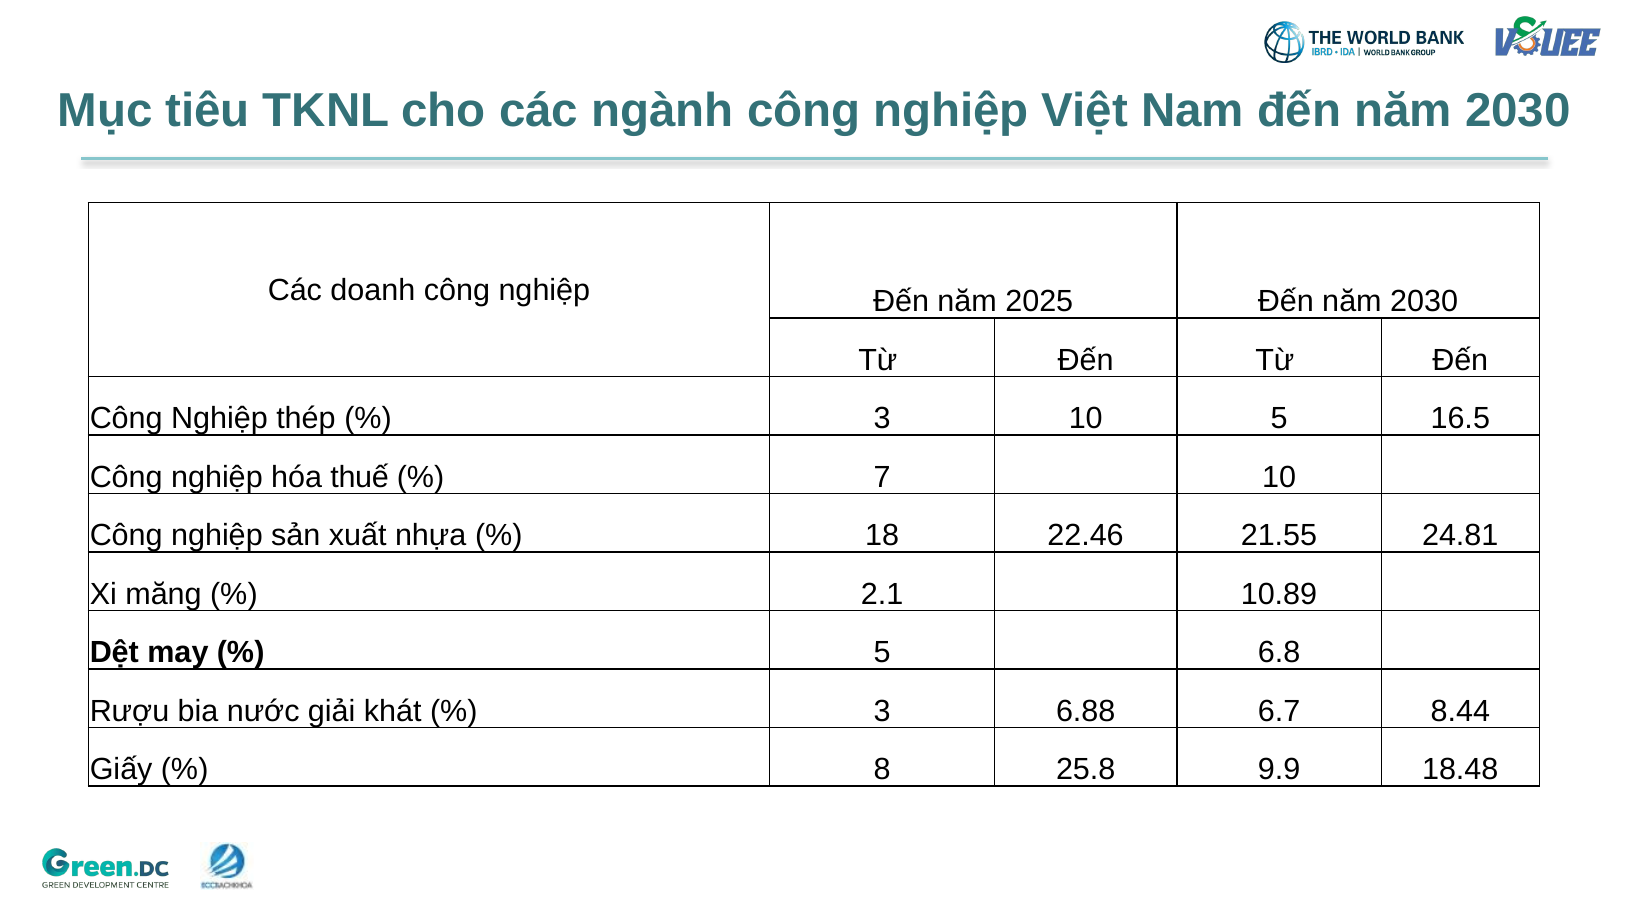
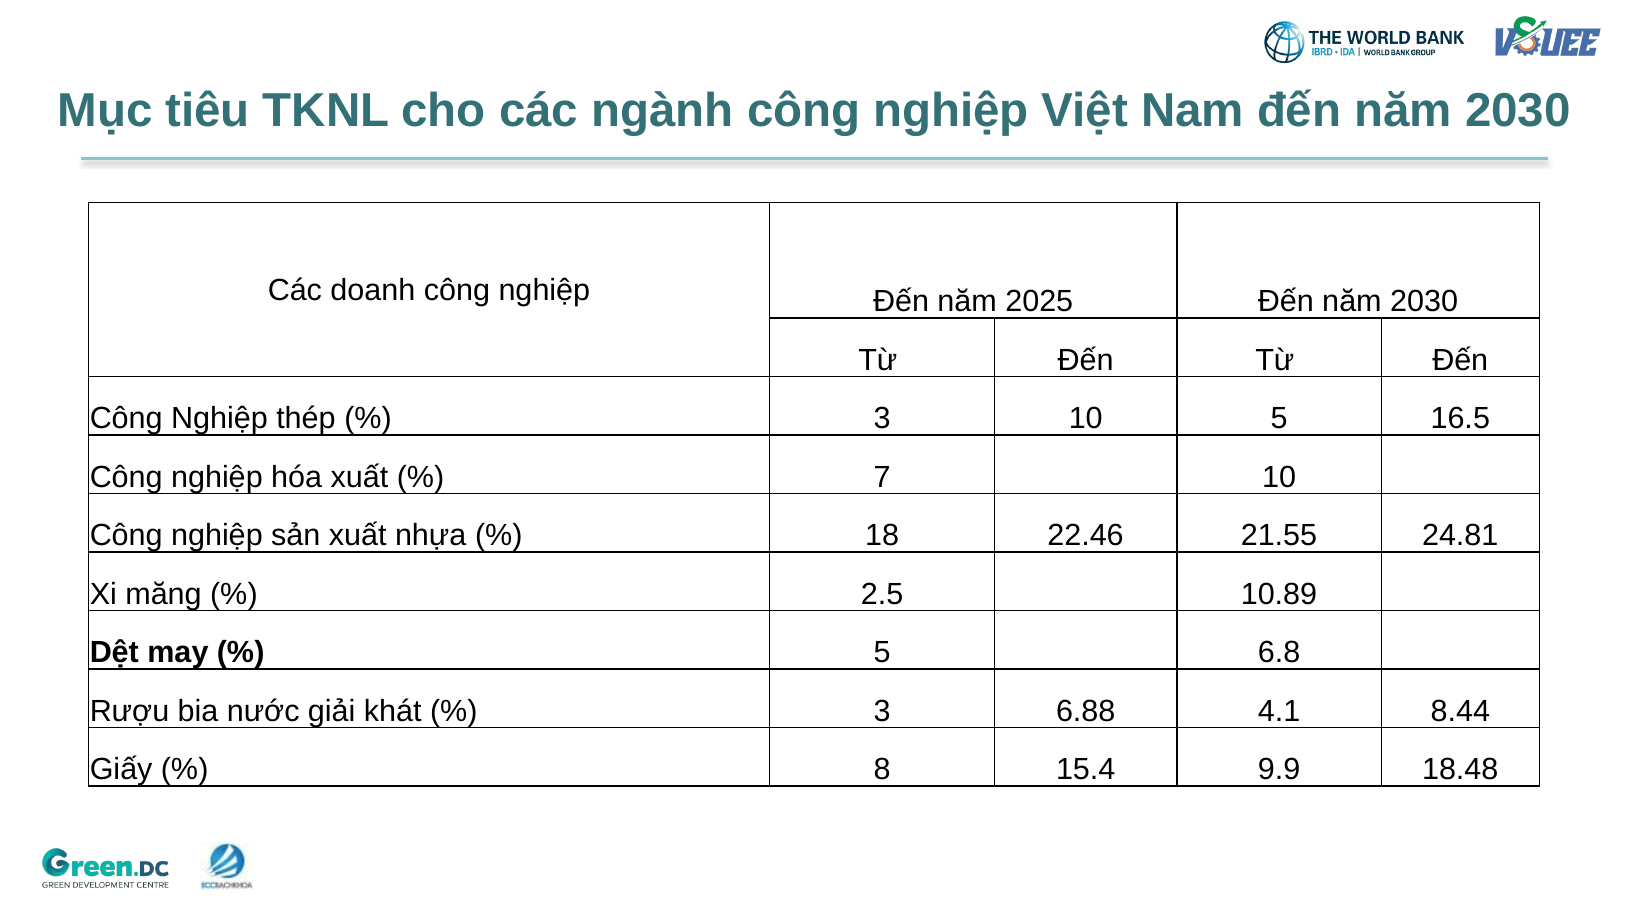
hóa thuế: thuế -> xuất (359, 477)
2.1: 2.1 -> 2.5 (882, 594)
6.7: 6.7 -> 4.1 (1279, 710)
25.8: 25.8 -> 15.4 (1086, 769)
